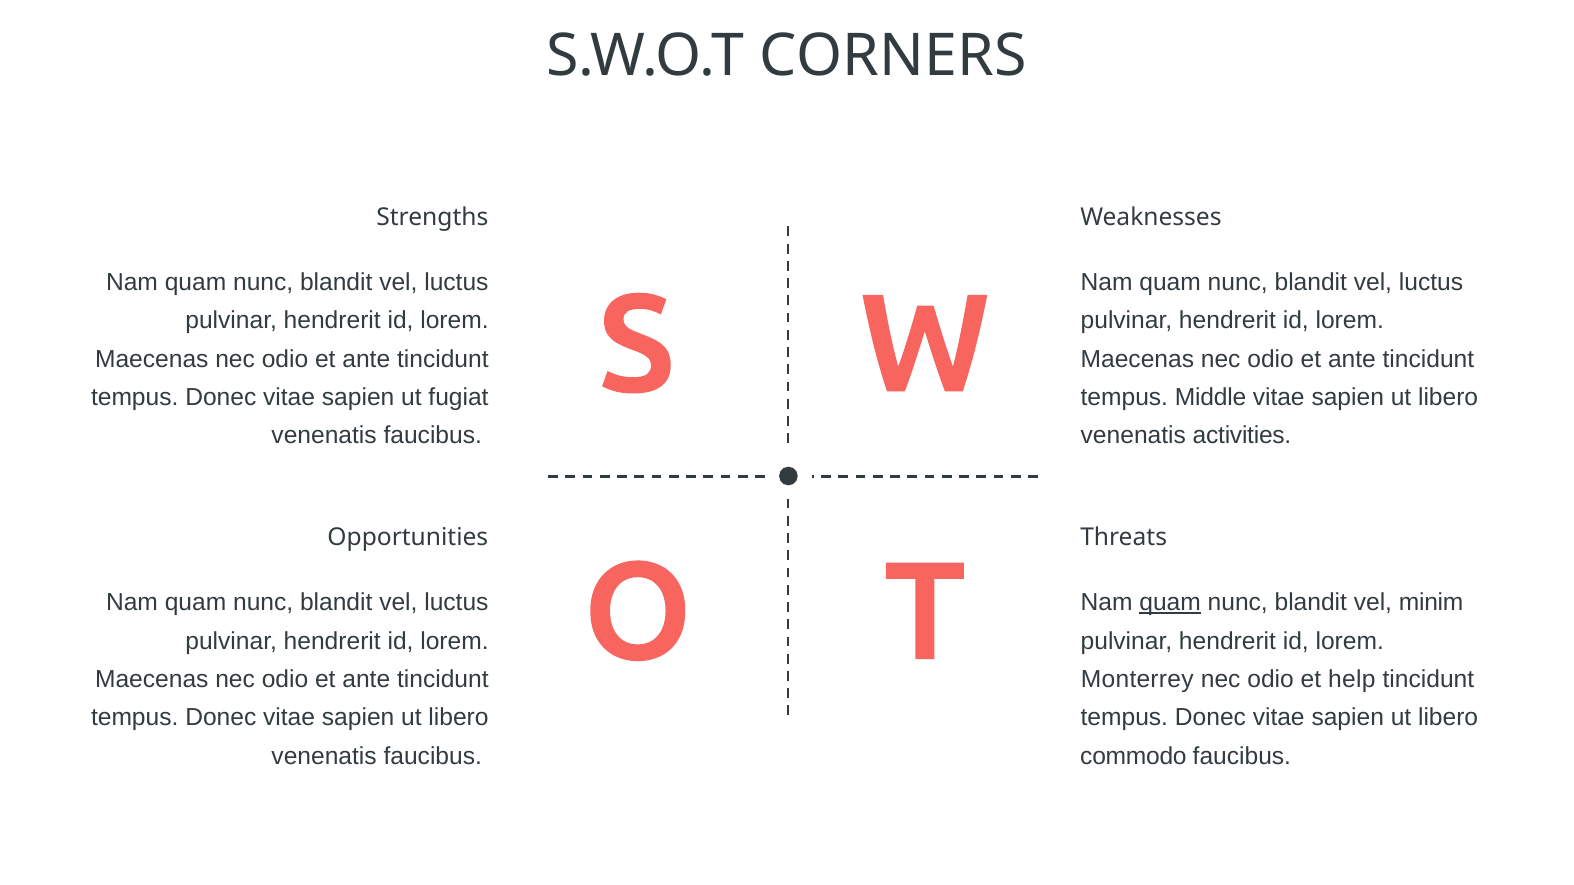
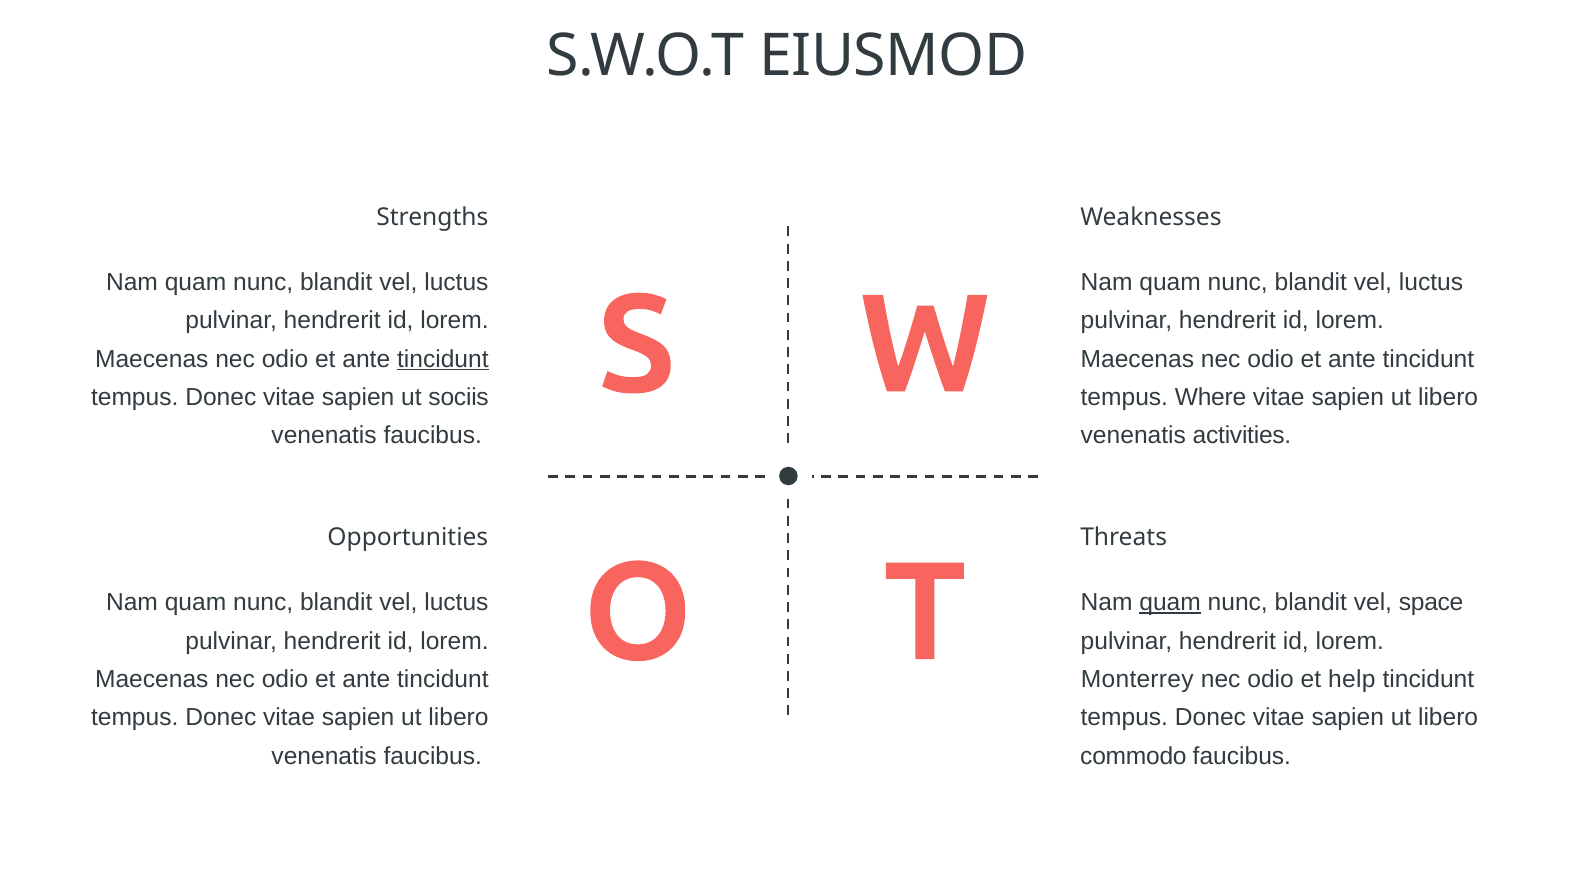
CORNERS: CORNERS -> EIUSMOD (893, 56)
tincidunt underline: none -> present (443, 359)
fugiat: fugiat -> sociis (459, 397)
Middle: Middle -> Where (1211, 397)
minim: minim -> space (1431, 603)
